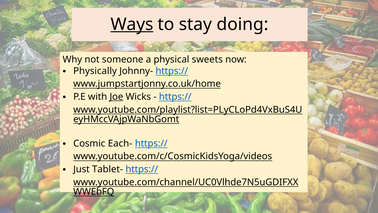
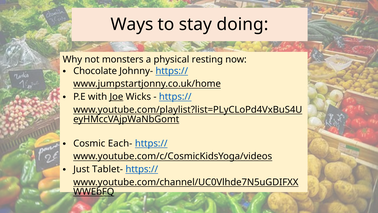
Ways underline: present -> none (132, 24)
someone: someone -> monsters (123, 59)
sweets: sweets -> resting (207, 59)
Physically: Physically -> Chocolate (95, 71)
